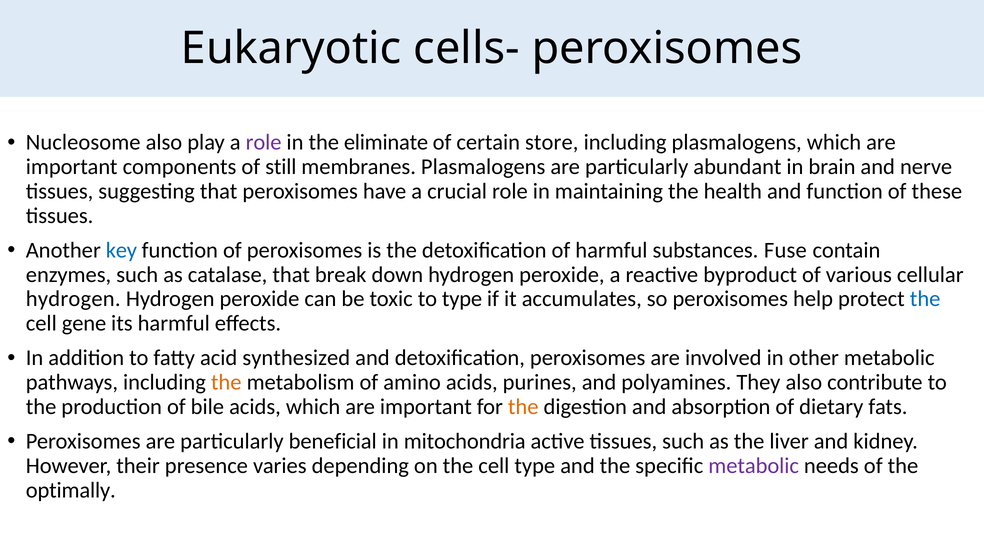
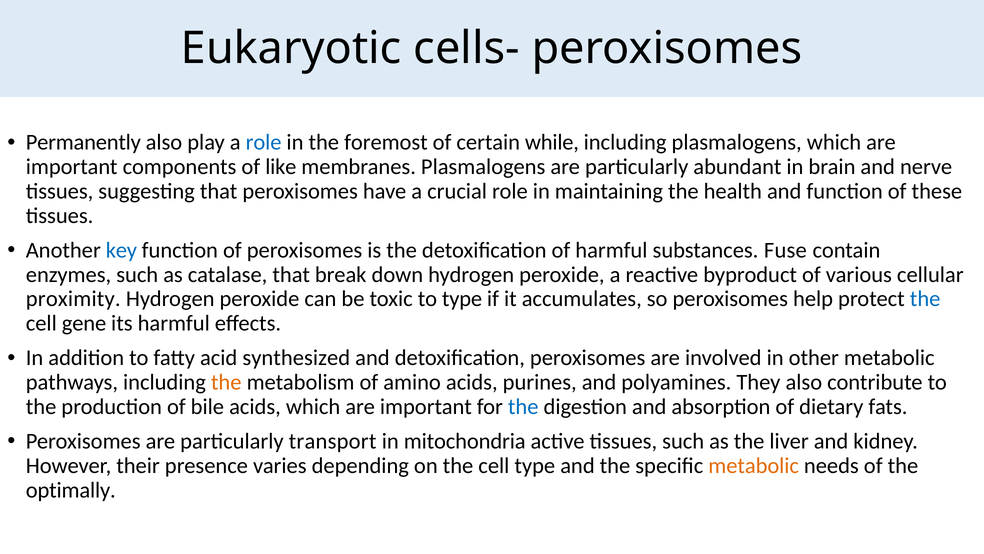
Nucleosome: Nucleosome -> Permanently (83, 142)
role colour: purple -> blue (264, 142)
eliminate: eliminate -> foremost (386, 142)
store: store -> while (552, 142)
still: still -> like (281, 167)
hydrogen: hydrogen -> proximity (73, 299)
the colour: orange -> blue (523, 406)
beneficial: beneficial -> transport (333, 441)
metabolic colour: purple -> orange (754, 465)
